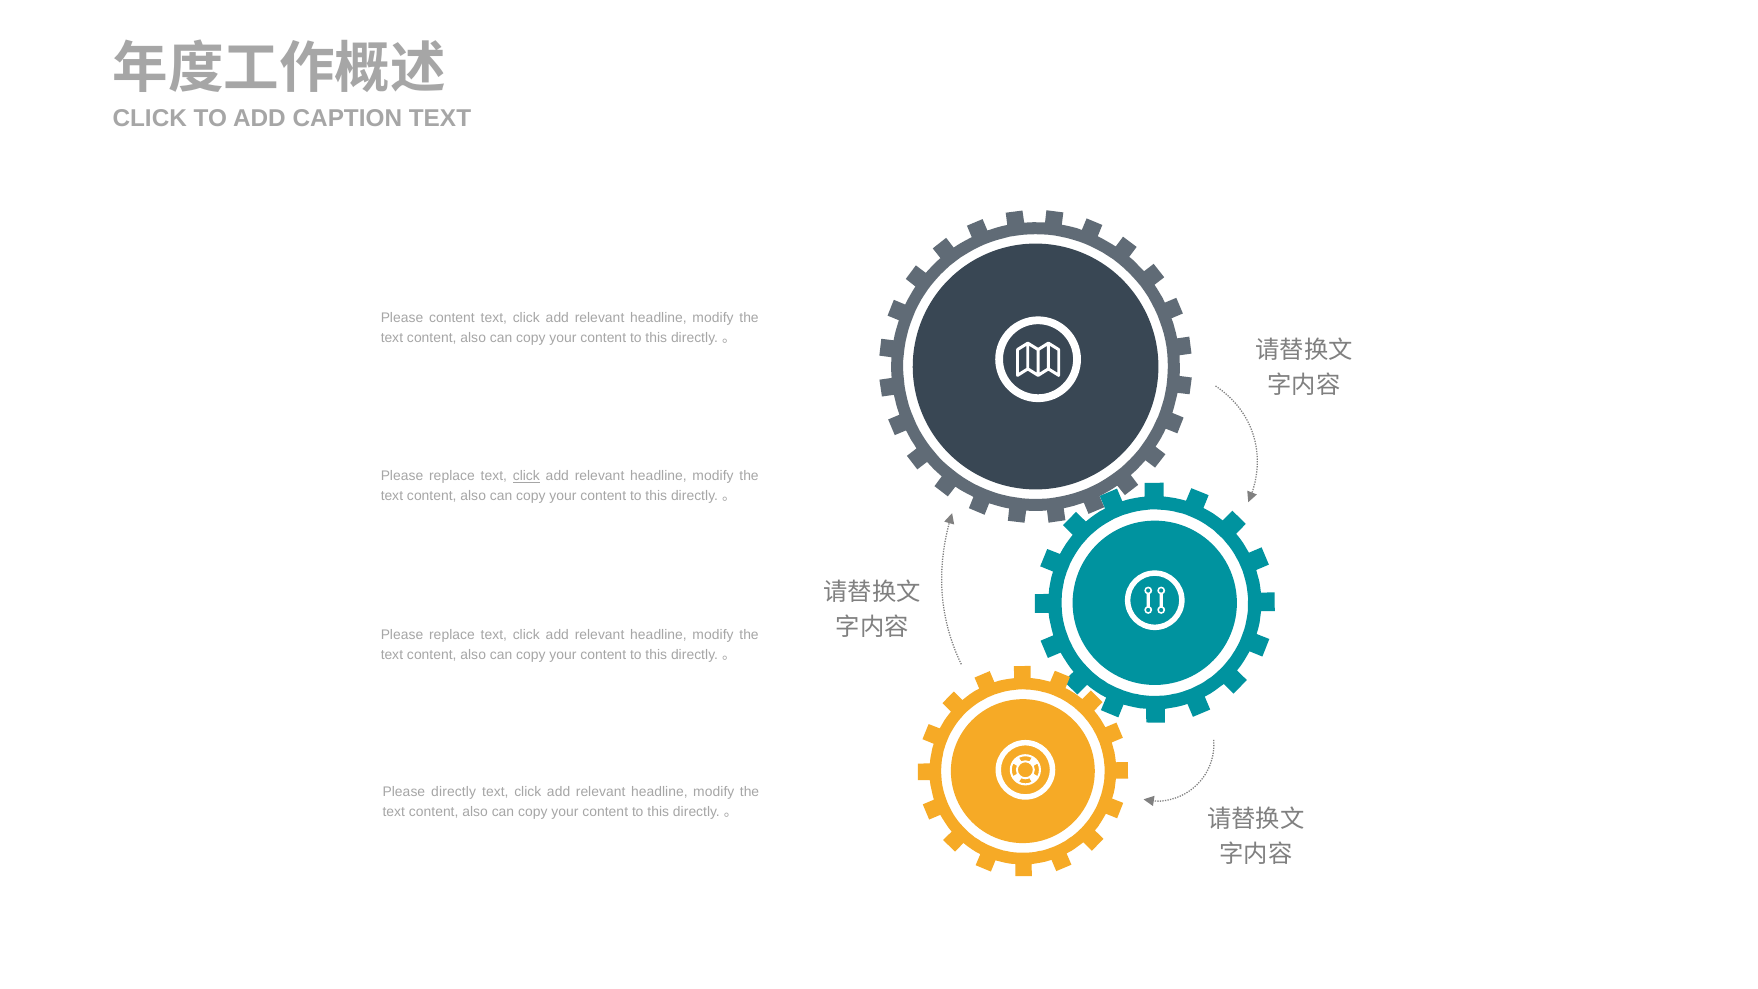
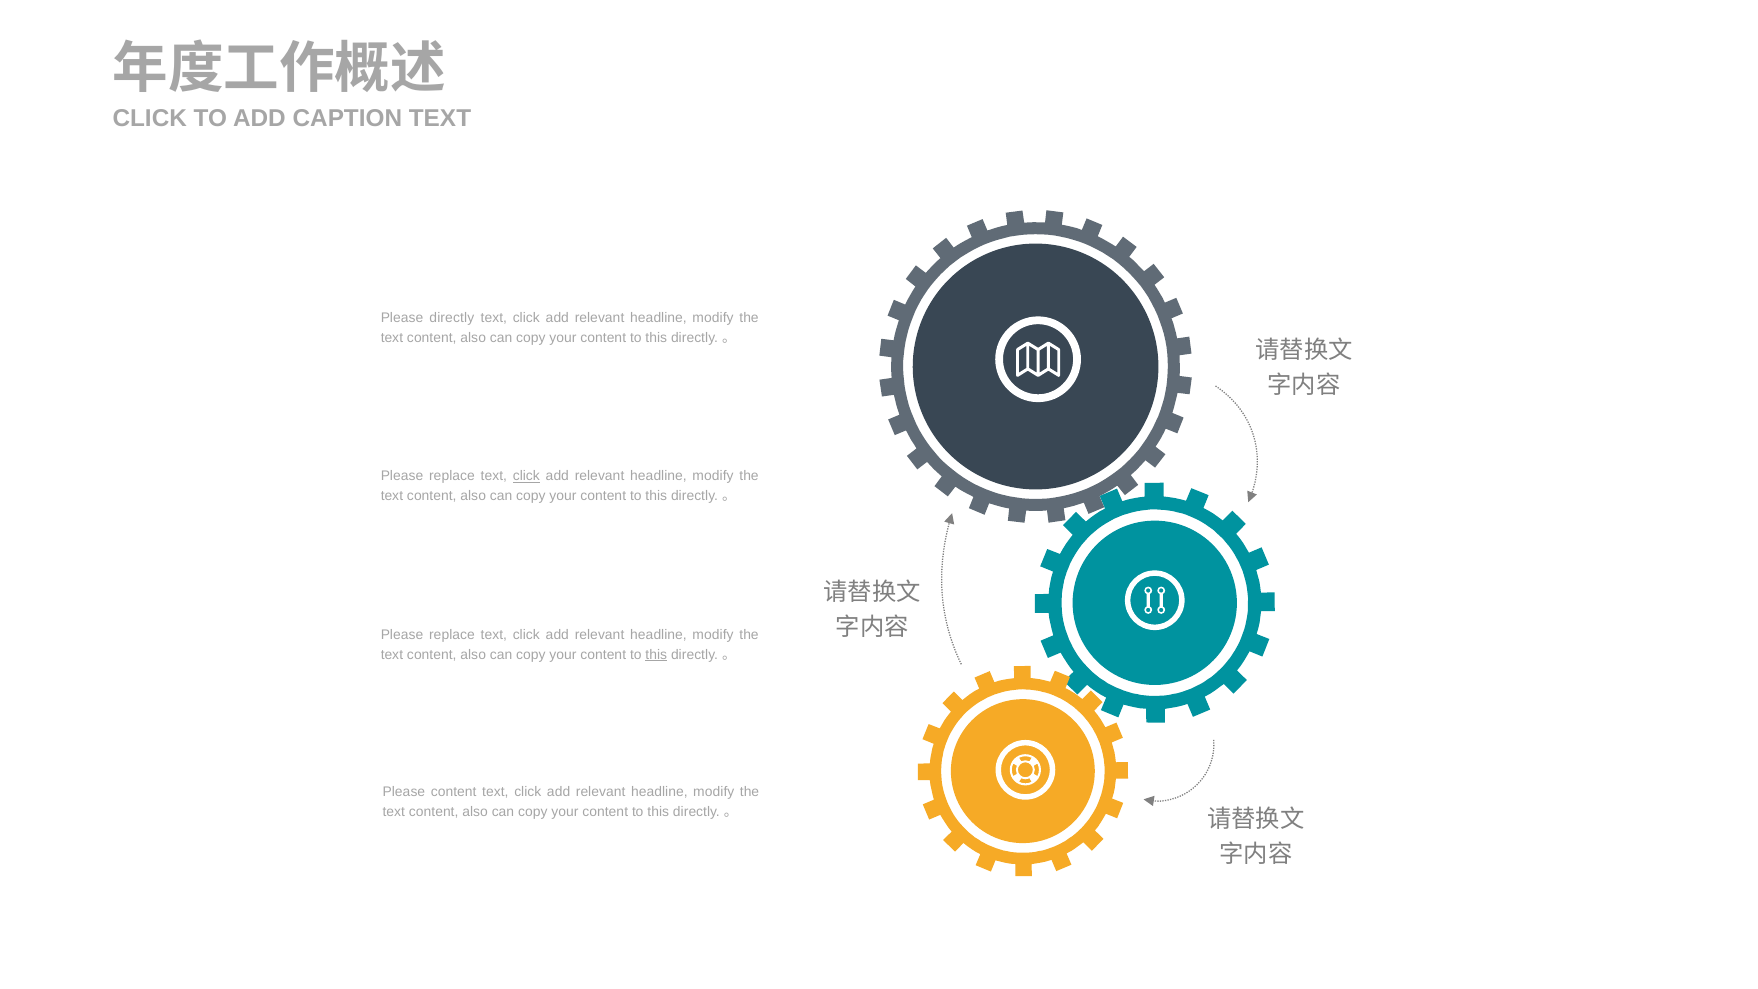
Please content: content -> directly (452, 318)
this underline: none -> present (656, 655)
Please directly: directly -> content (454, 792)
